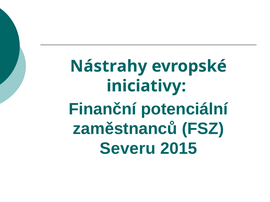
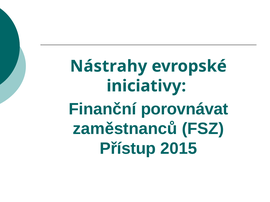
potenciální: potenciální -> porovnávat (185, 109)
Severu: Severu -> Přístup (128, 149)
